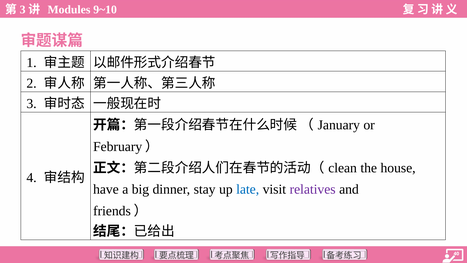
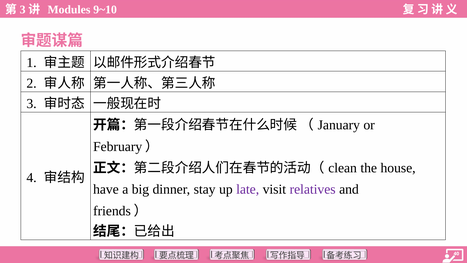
late colour: blue -> purple (248, 189)
